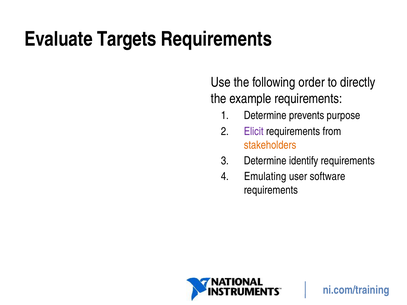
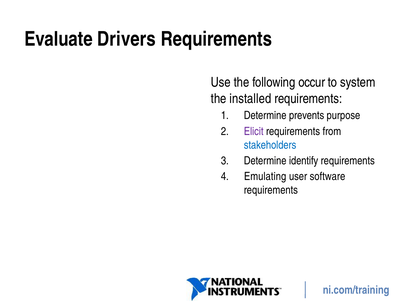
Targets: Targets -> Drivers (127, 39)
order: order -> occur (312, 82)
directly: directly -> system (358, 82)
example: example -> installed (250, 99)
stakeholders colour: orange -> blue (270, 145)
